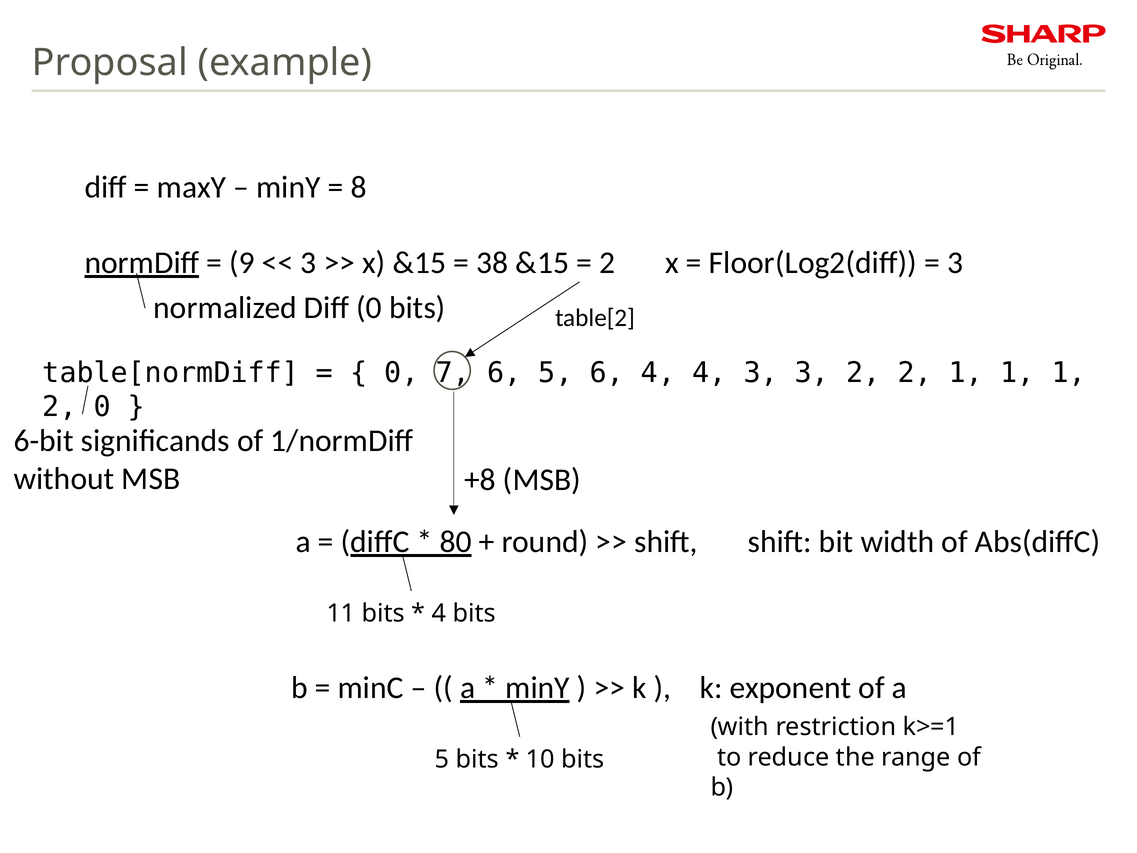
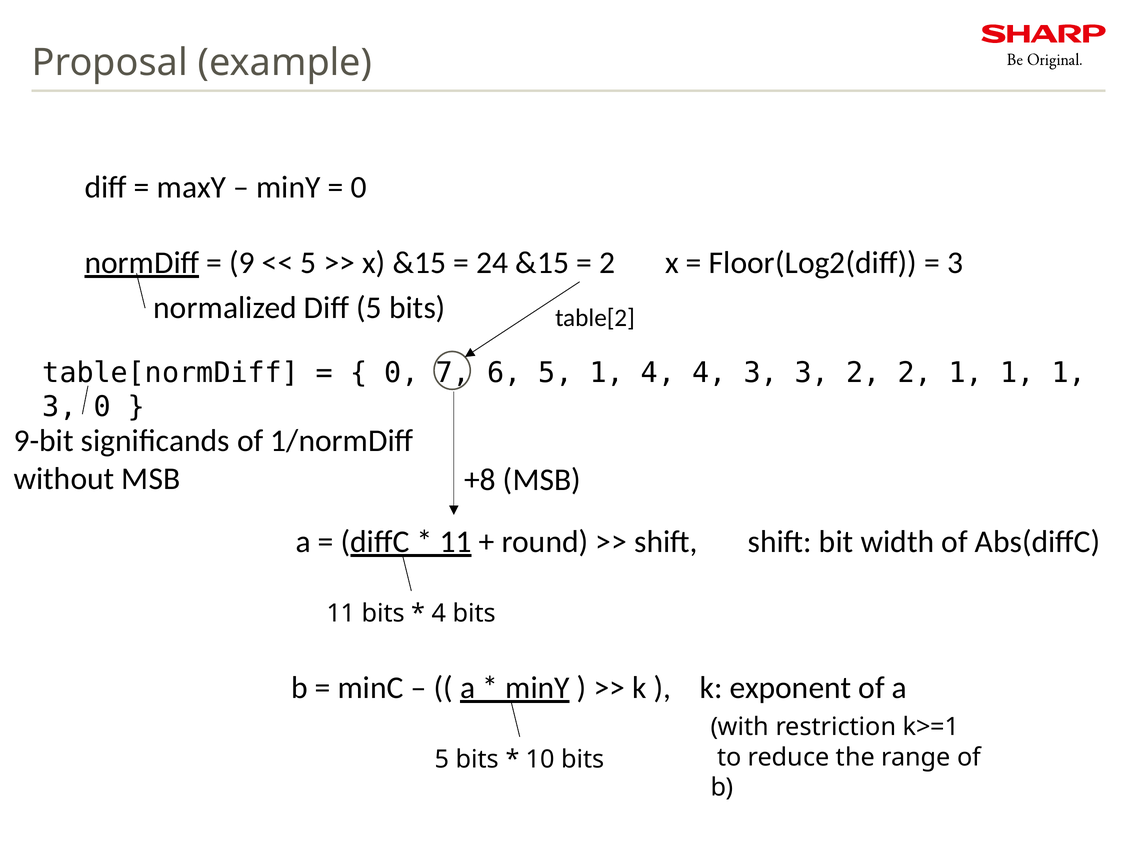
8: 8 -> 0 (359, 187)
3: 3 -> 5 (308, 263)
38: 38 -> 24 (492, 263)
Diff 0: 0 -> 5 (369, 308)
5 6: 6 -> 1 (607, 373)
2: 2 -> 3 (60, 407)
6-bit: 6-bit -> 9-bit (44, 441)
80: 80 -> 11 (456, 542)
